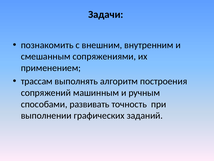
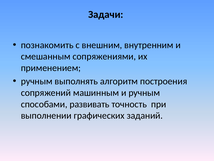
трассам: трассам -> ручным (37, 81)
